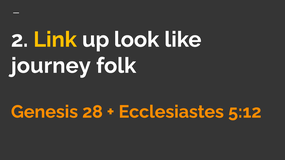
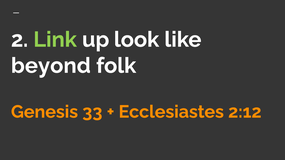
Link colour: yellow -> light green (55, 40)
journey: journey -> beyond (51, 66)
28: 28 -> 33 (92, 112)
5:12: 5:12 -> 2:12 (245, 112)
